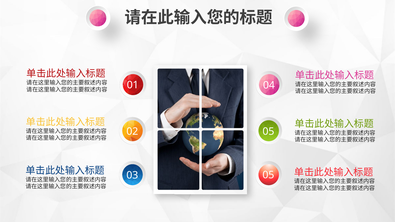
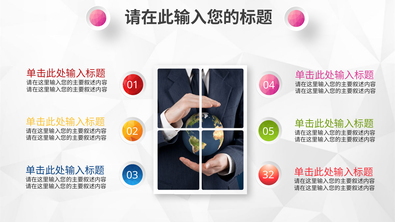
03 05: 05 -> 32 (268, 175)
